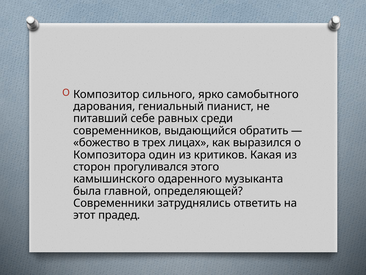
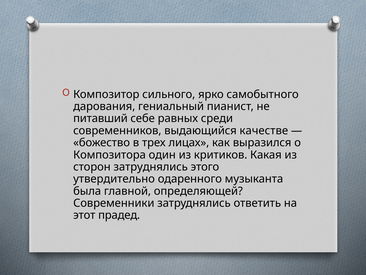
обратить: обратить -> качестве (264, 130)
сторон прогуливался: прогуливался -> затруднялись (151, 167)
камышинского: камышинского -> утвердительно (114, 179)
